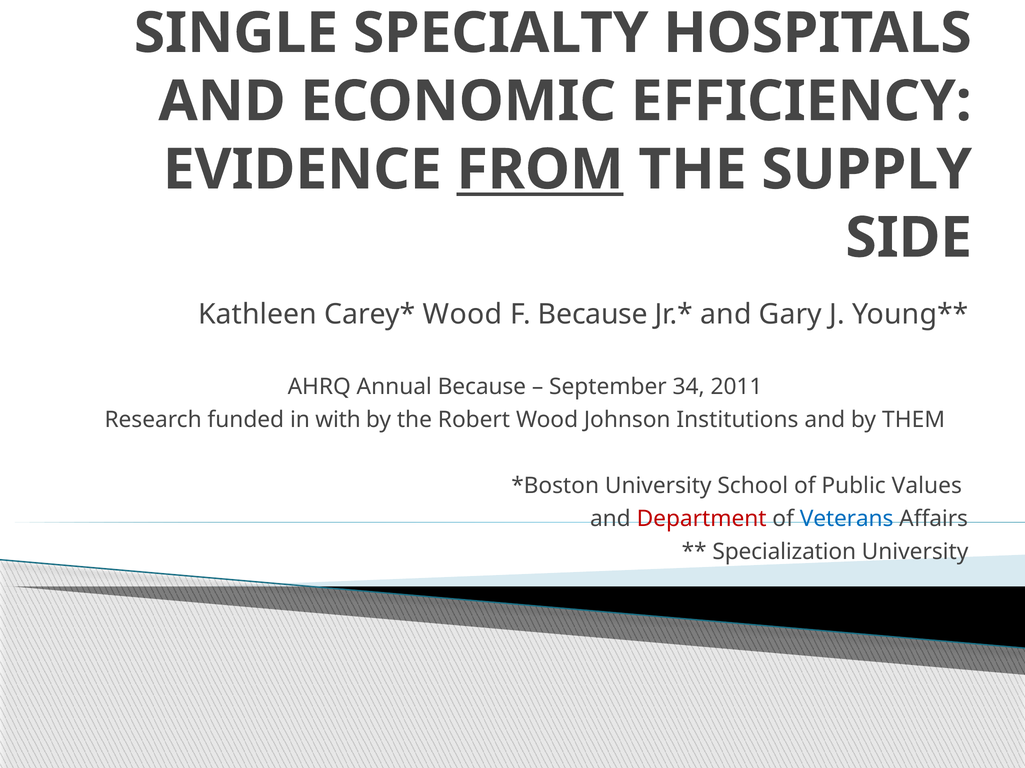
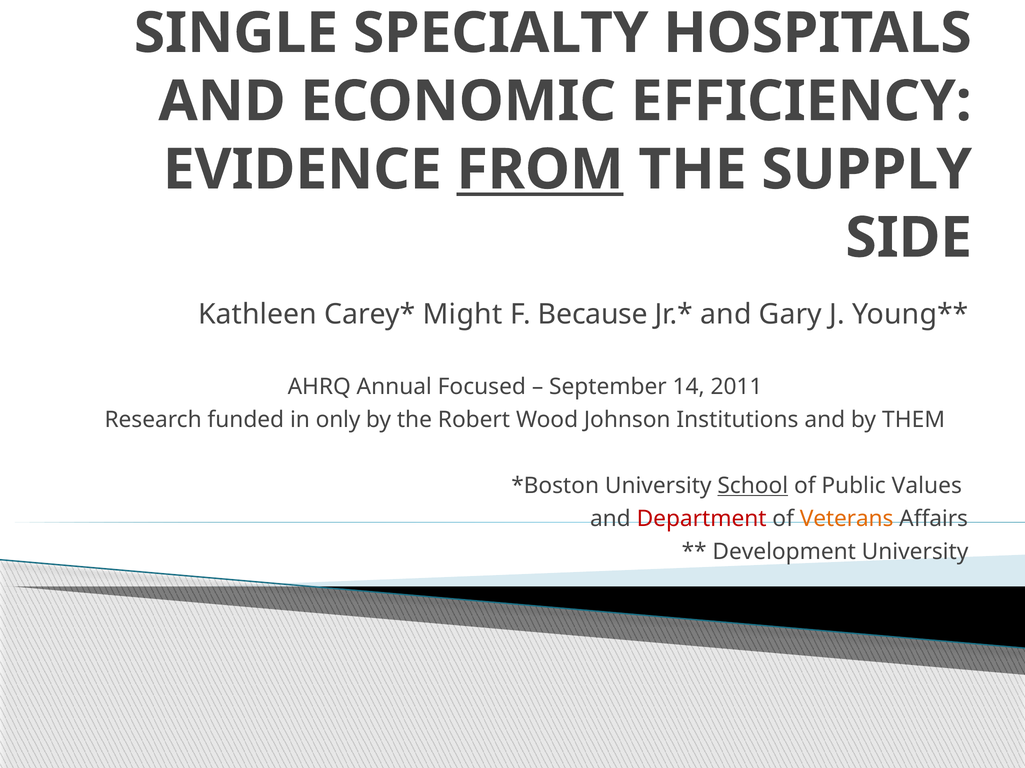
Wood: Wood -> Might (463, 315)
Annual Because: Because -> Focused (482, 387)
34: 34 -> 14 (689, 387)
with: with -> only (338, 420)
School underline: none -> present (753, 486)
Veterans colour: blue -> orange (847, 519)
Specialization: Specialization -> Development (784, 552)
